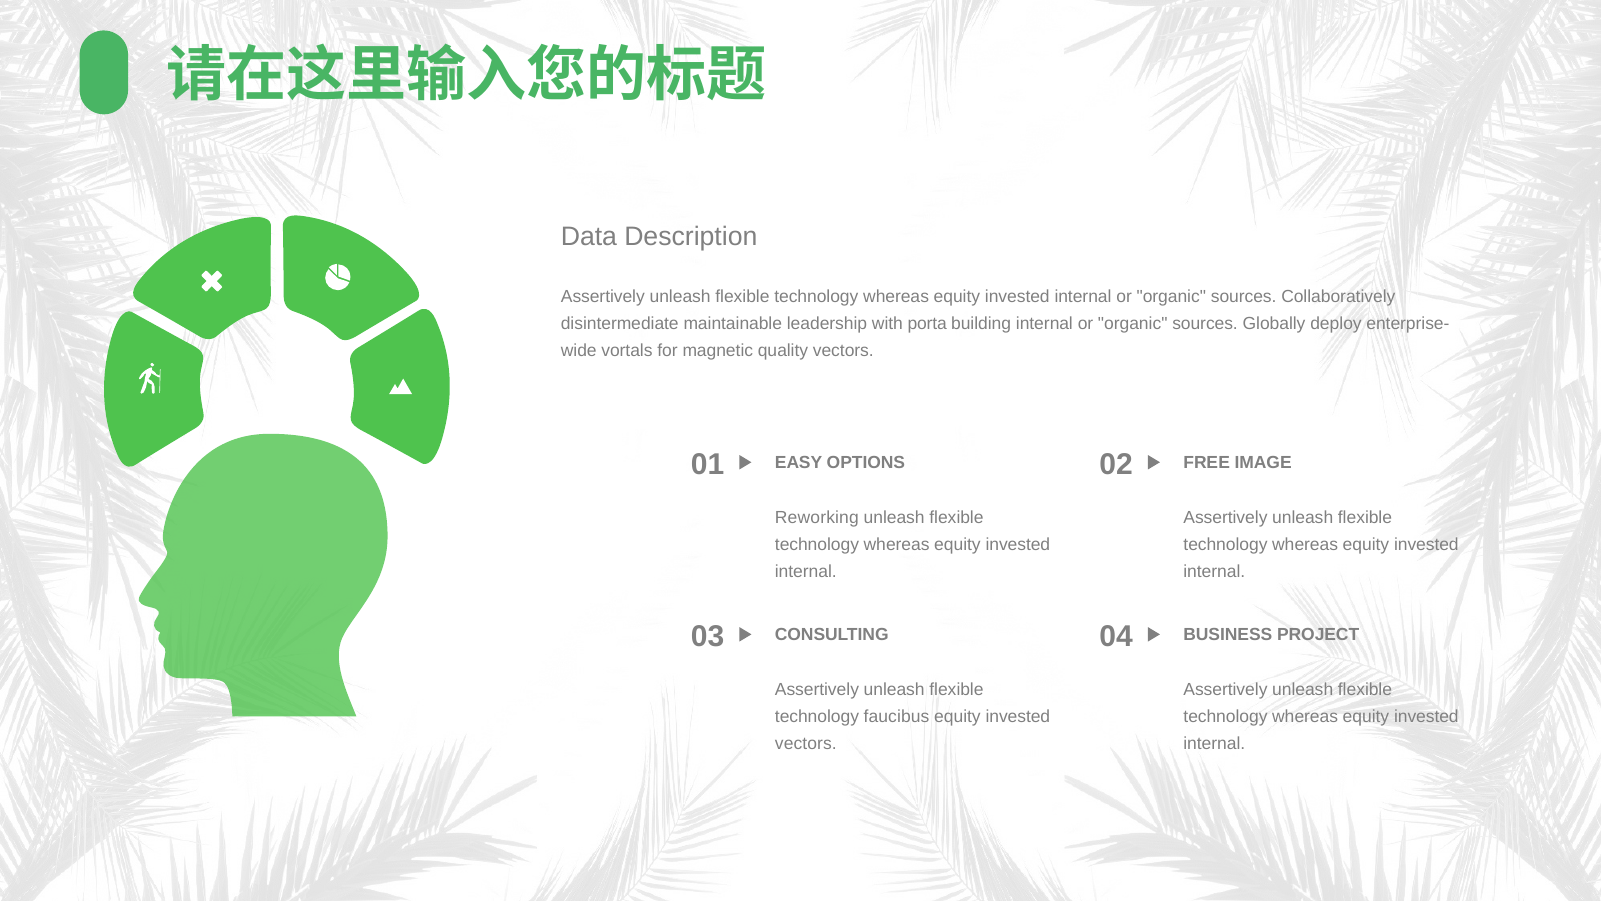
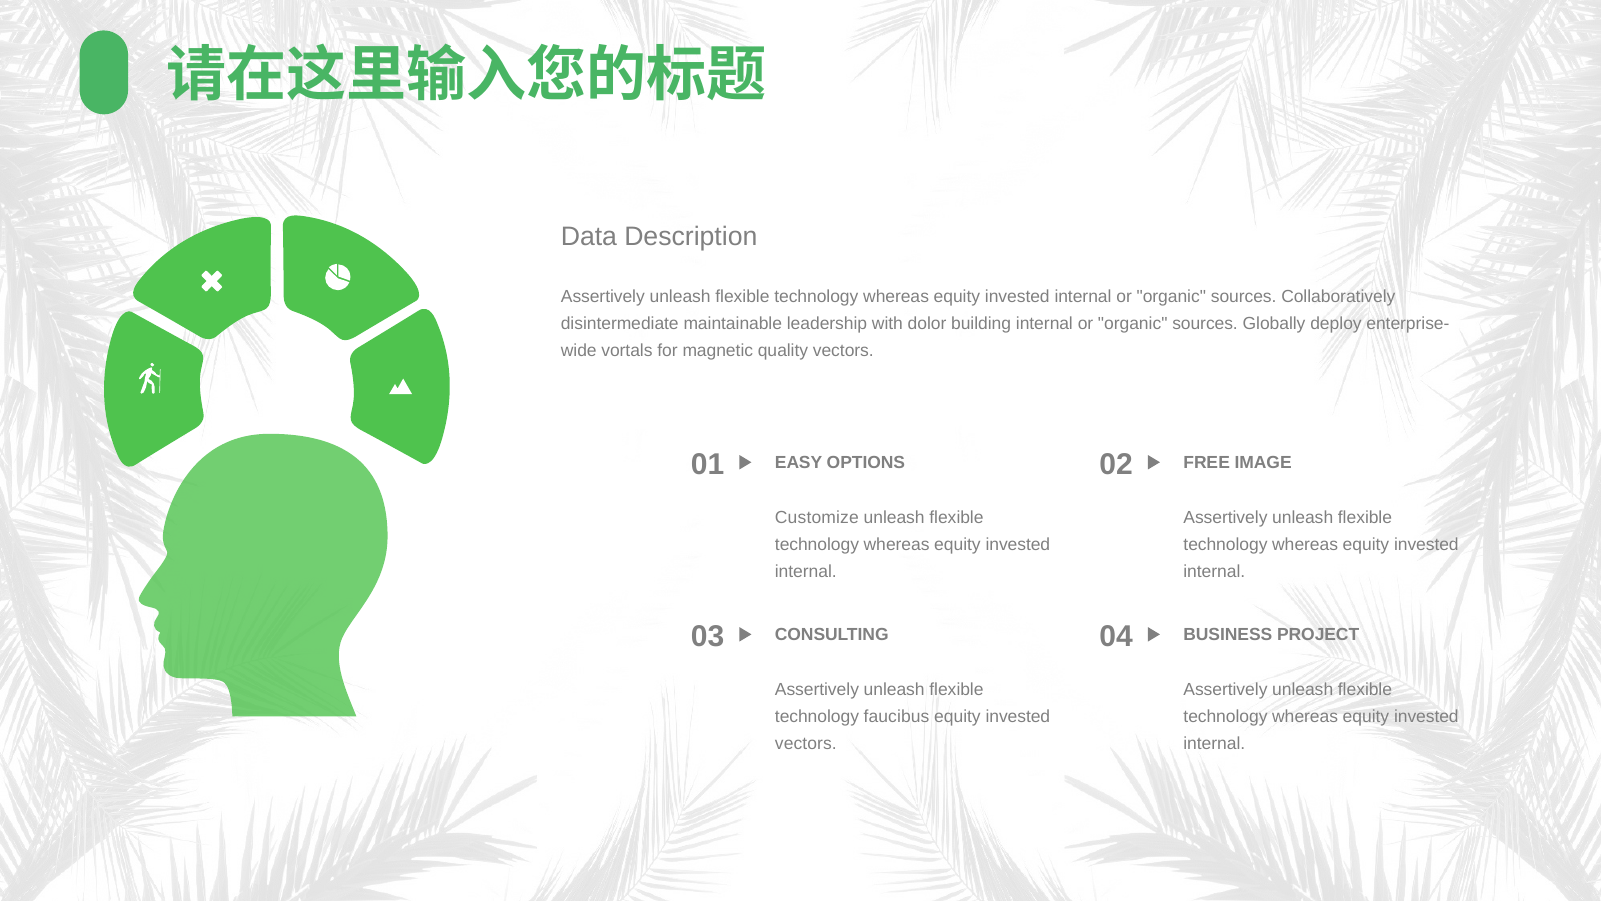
porta: porta -> dolor (927, 324)
Reworking: Reworking -> Customize (817, 517)
